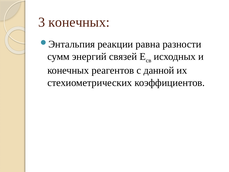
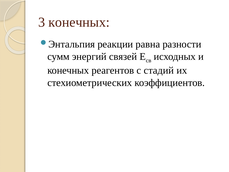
данной: данной -> стадий (159, 70)
